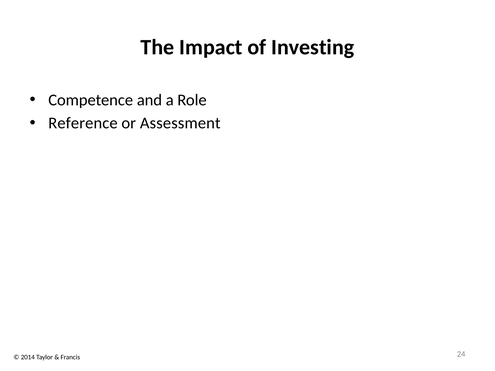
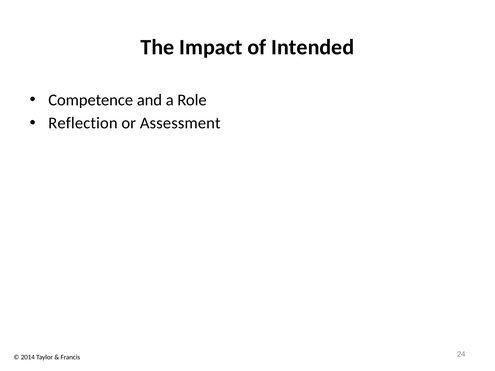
Investing: Investing -> Intended (313, 47)
Reference: Reference -> Reflection (83, 123)
